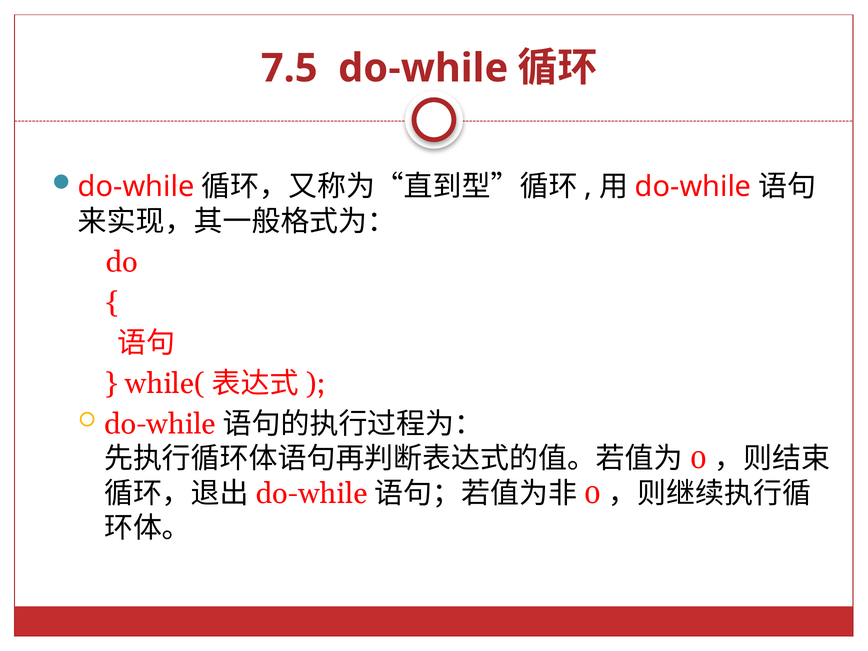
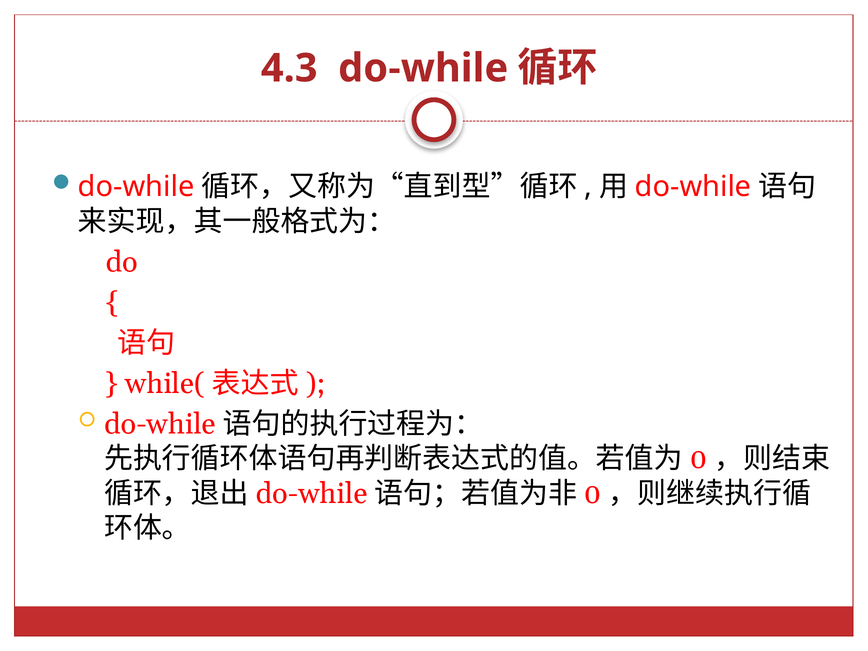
7.5: 7.5 -> 4.3 (289, 68)
